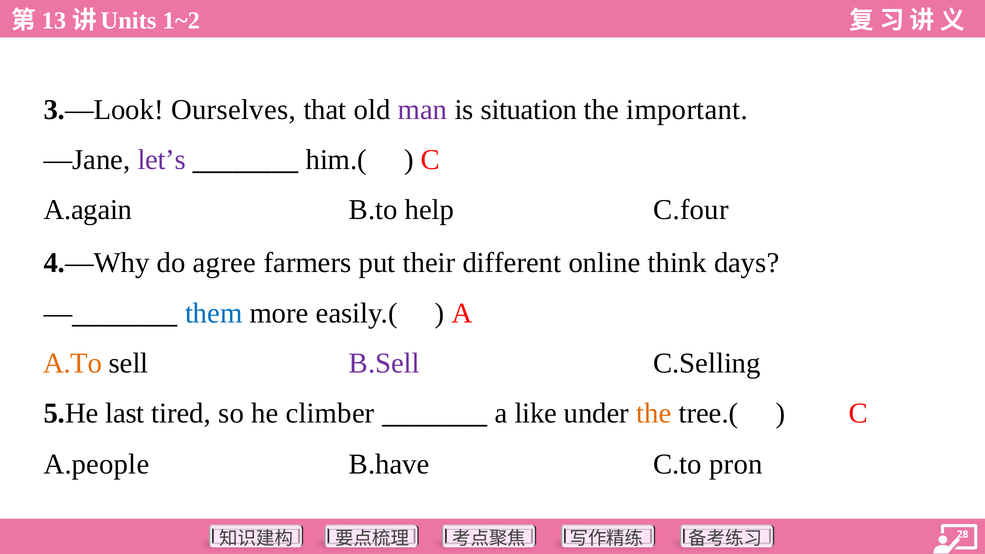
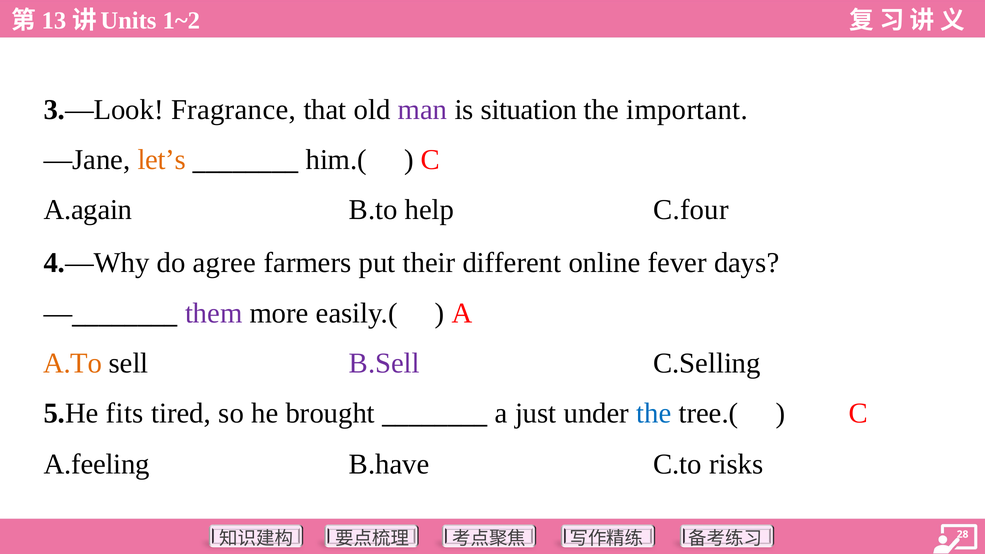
Ourselves: Ourselves -> Fragrance (233, 110)
let’s colour: purple -> orange (162, 160)
think: think -> fever (677, 263)
them colour: blue -> purple (214, 313)
last: last -> fits (125, 414)
climber: climber -> brought (330, 414)
like: like -> just (536, 414)
the colour: orange -> blue (654, 414)
A.people: A.people -> A.feeling (97, 464)
pron: pron -> risks (736, 464)
